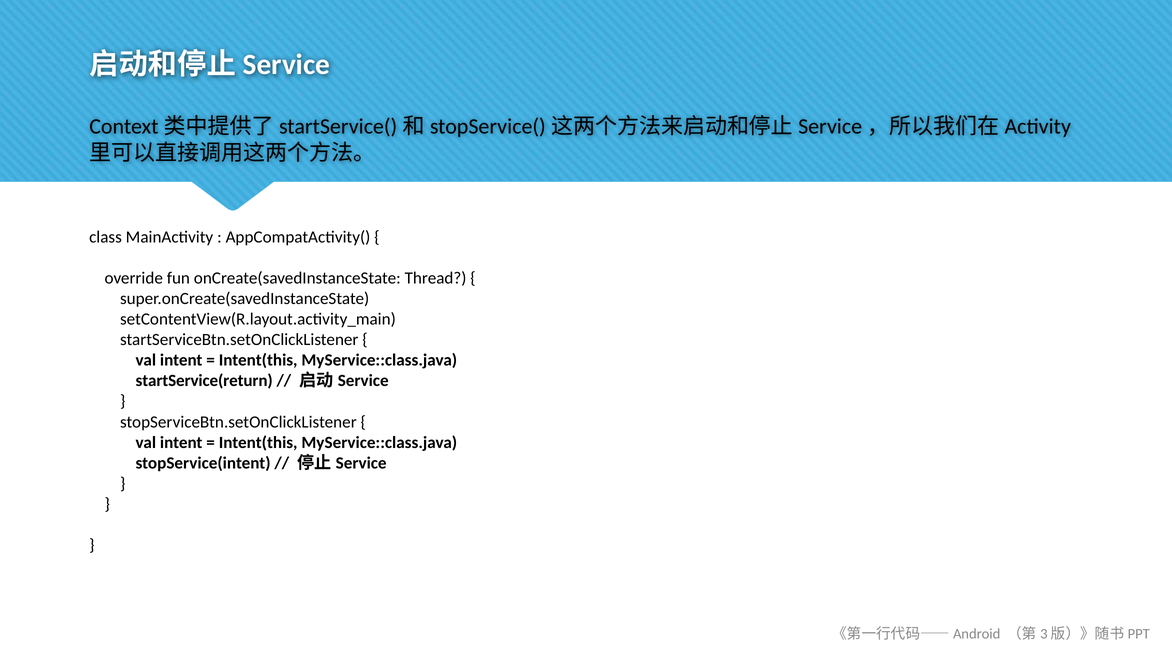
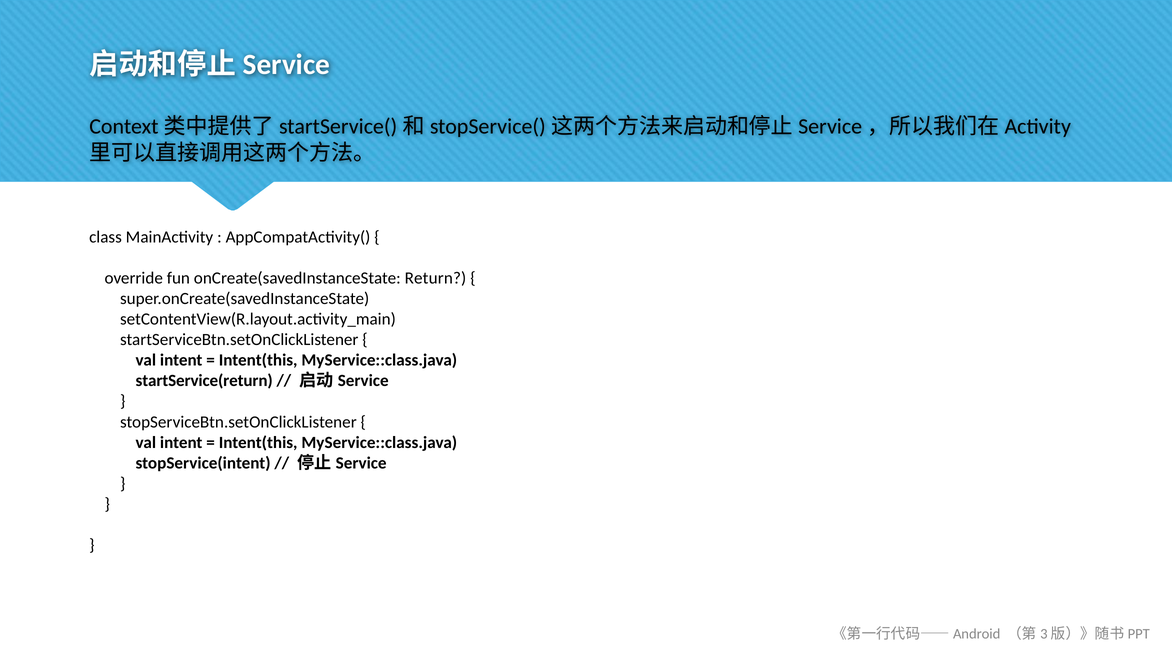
Thread: Thread -> Return (435, 278)
